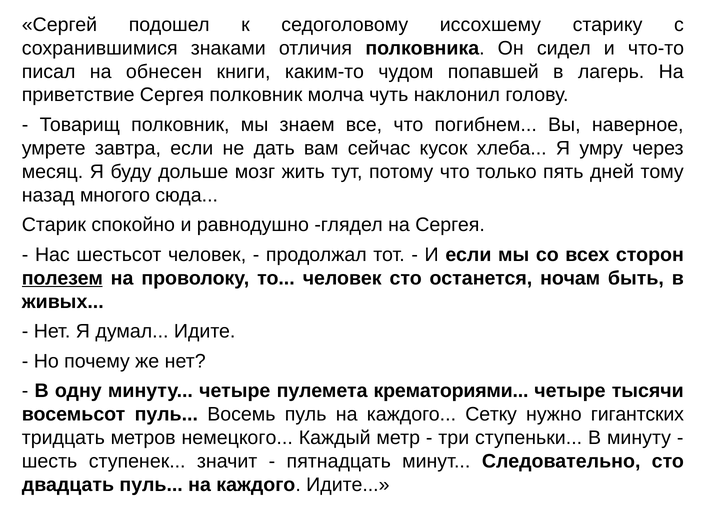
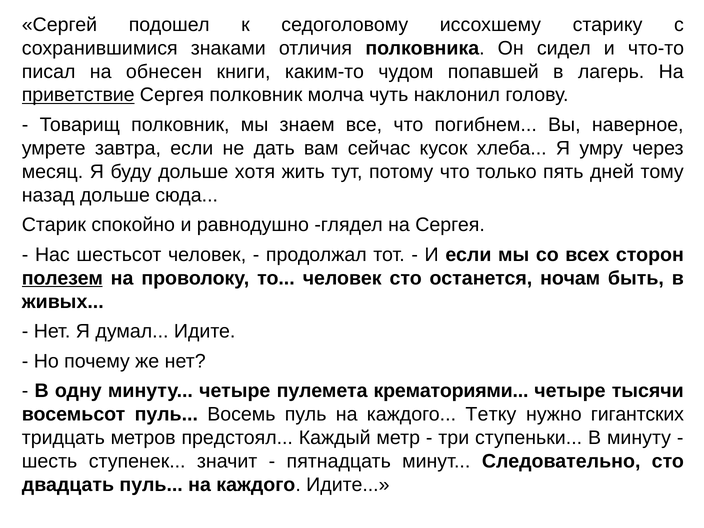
приветствие underline: none -> present (78, 95)
мозг: мозг -> хотя (255, 172)
назад многого: многого -> дольше (115, 195)
Сетку: Сетку -> Тетку (491, 414)
немецкого: немецкого -> предстоял (237, 438)
